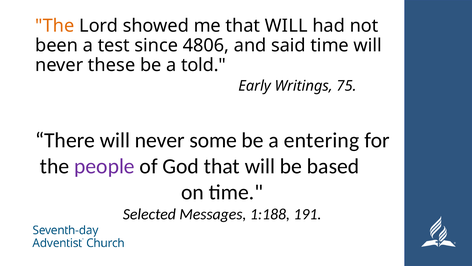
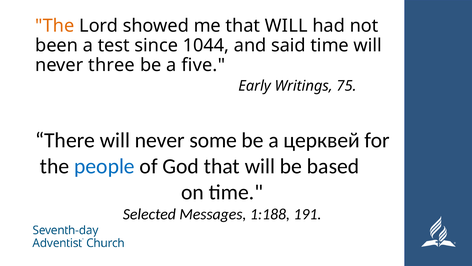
4806: 4806 -> 1044 (206, 45)
these: these -> three (112, 65)
told: told -> five (203, 65)
entering: entering -> церквей (322, 140)
people colour: purple -> blue (104, 166)
